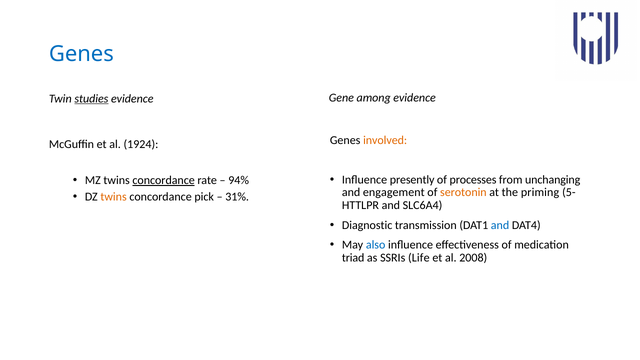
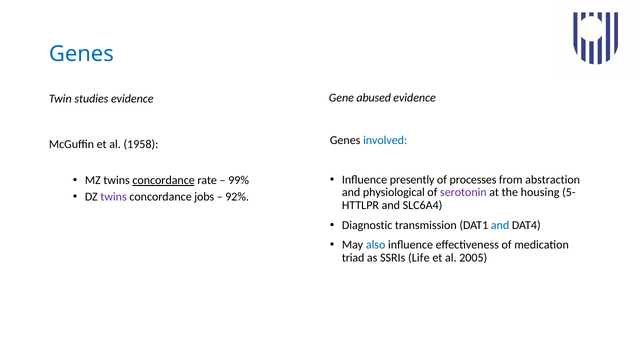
among: among -> abused (374, 98)
studies underline: present -> none (91, 99)
involved colour: orange -> blue (385, 140)
1924: 1924 -> 1958 (141, 144)
unchanging: unchanging -> abstraction (553, 180)
94%: 94% -> 99% (239, 180)
engagement: engagement -> physiological (394, 193)
serotonin colour: orange -> purple (463, 193)
priming: priming -> housing (540, 193)
twins colour: orange -> purple (114, 197)
pick: pick -> jobs (204, 197)
31%: 31% -> 92% (237, 197)
2008: 2008 -> 2005 (473, 258)
